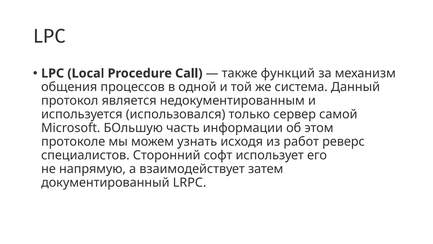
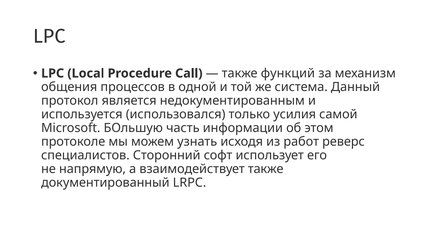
сервер: сервер -> усилия (295, 114)
взаимодействует затем: затем -> также (266, 169)
